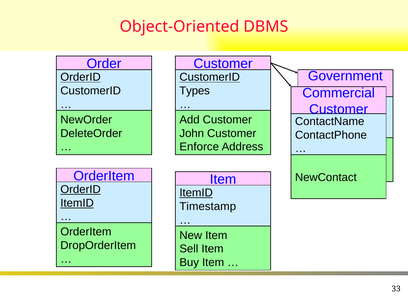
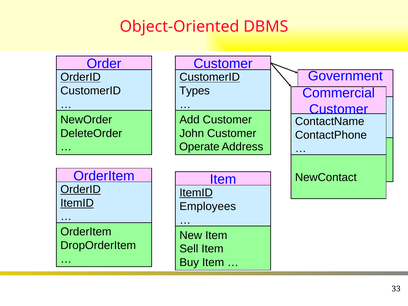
Enforce: Enforce -> Operate (199, 147)
Timestamp: Timestamp -> Employees (208, 206)
